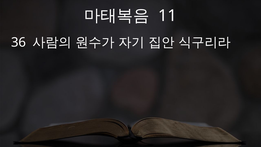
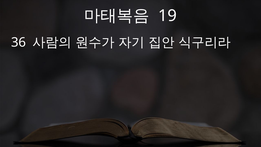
11: 11 -> 19 (168, 16)
